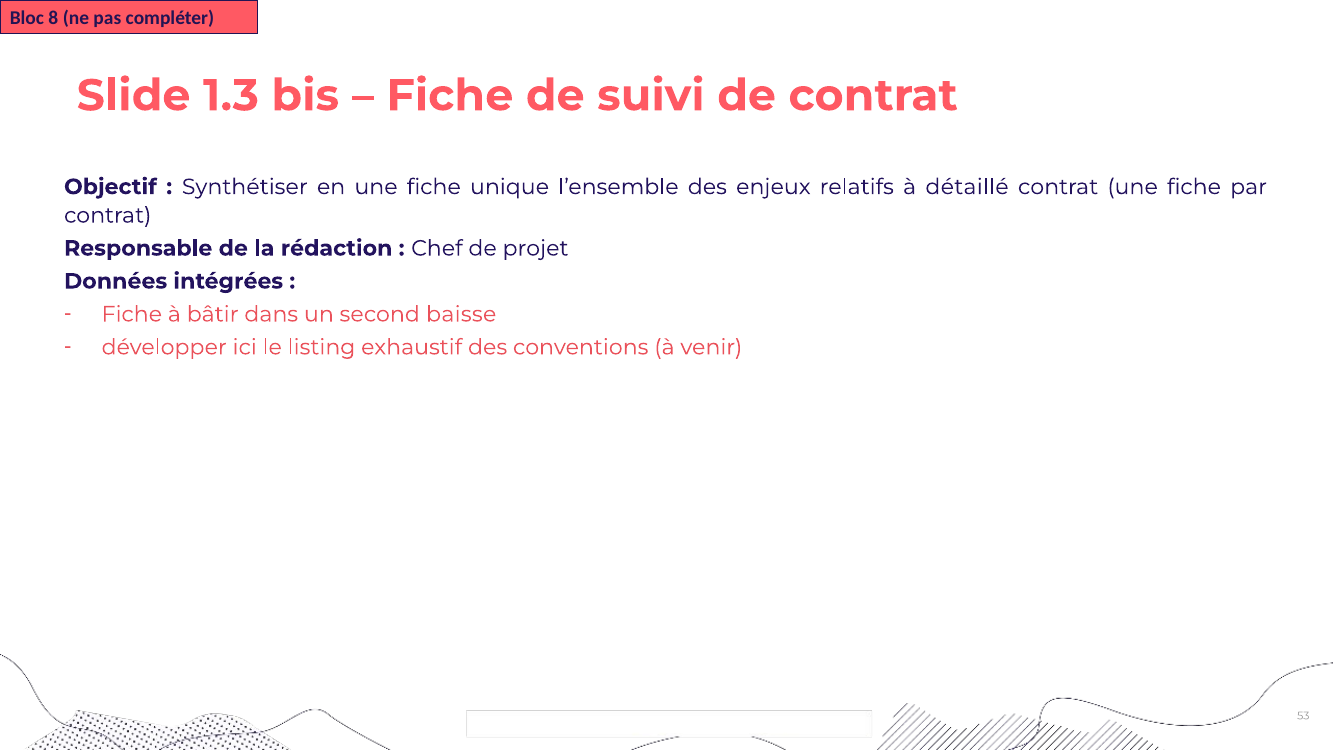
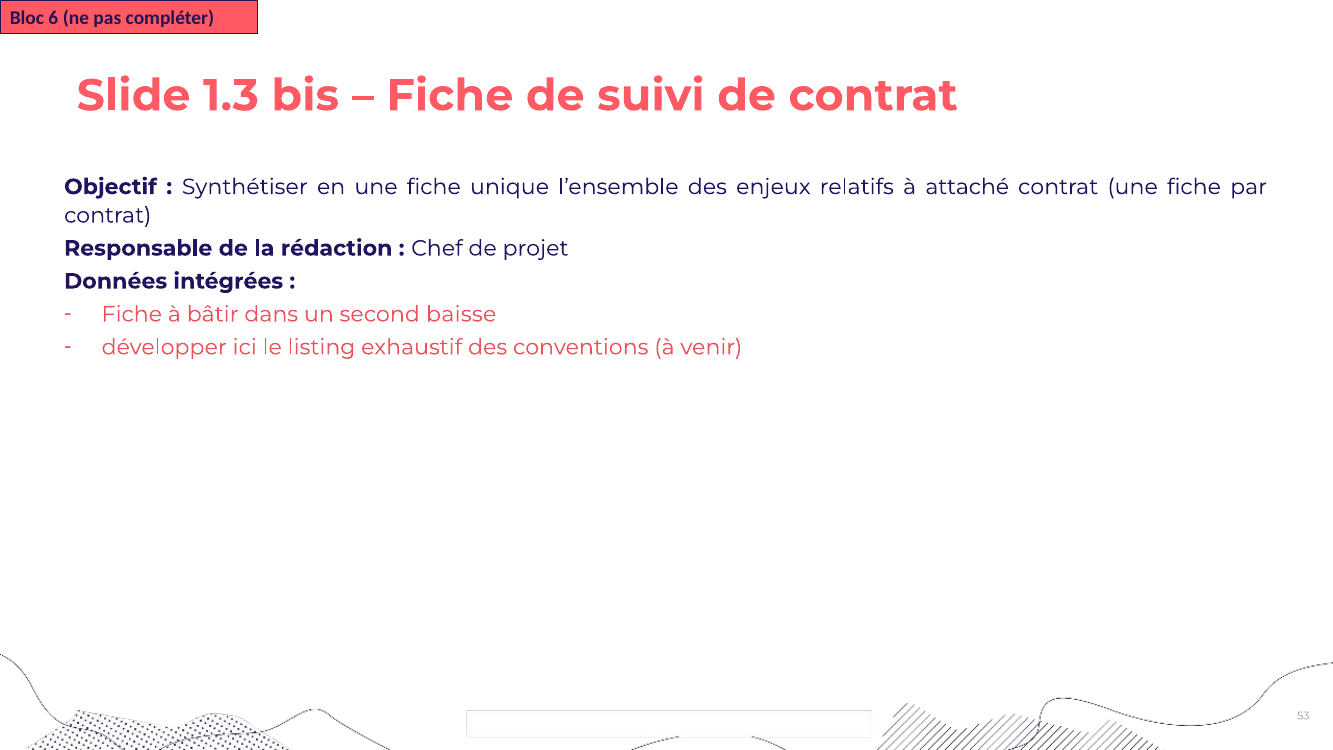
8: 8 -> 6 (53, 18)
détaillé: détaillé -> attaché (967, 187)
